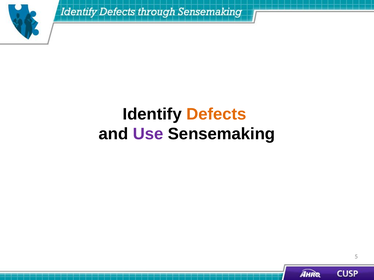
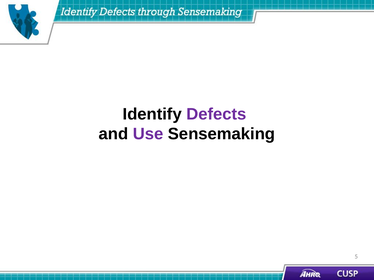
Defects colour: orange -> purple (216, 114)
